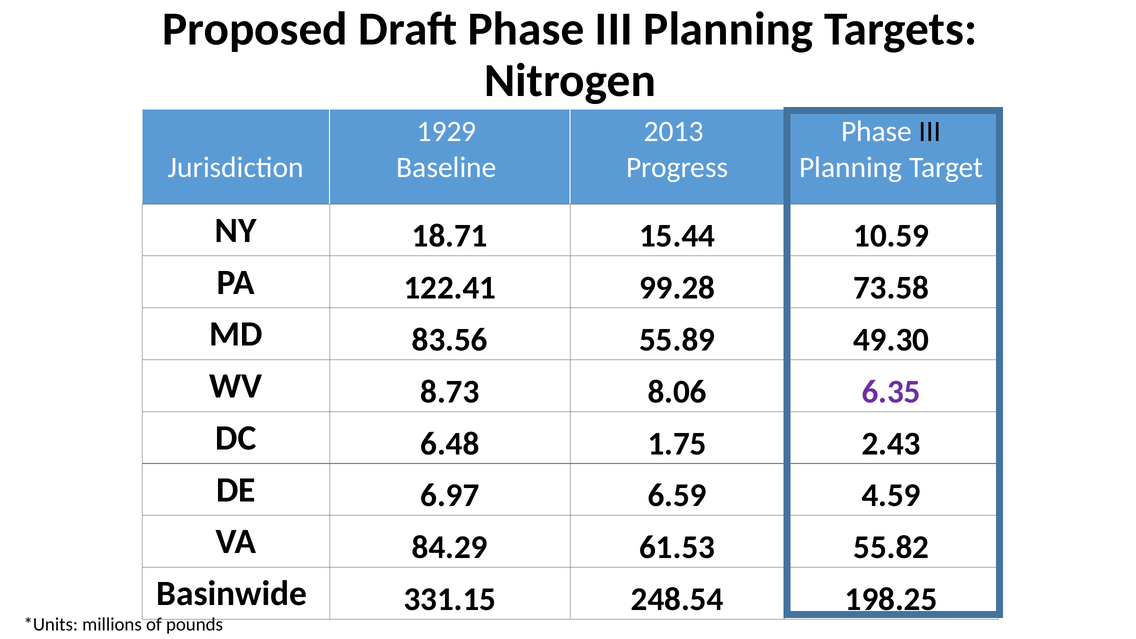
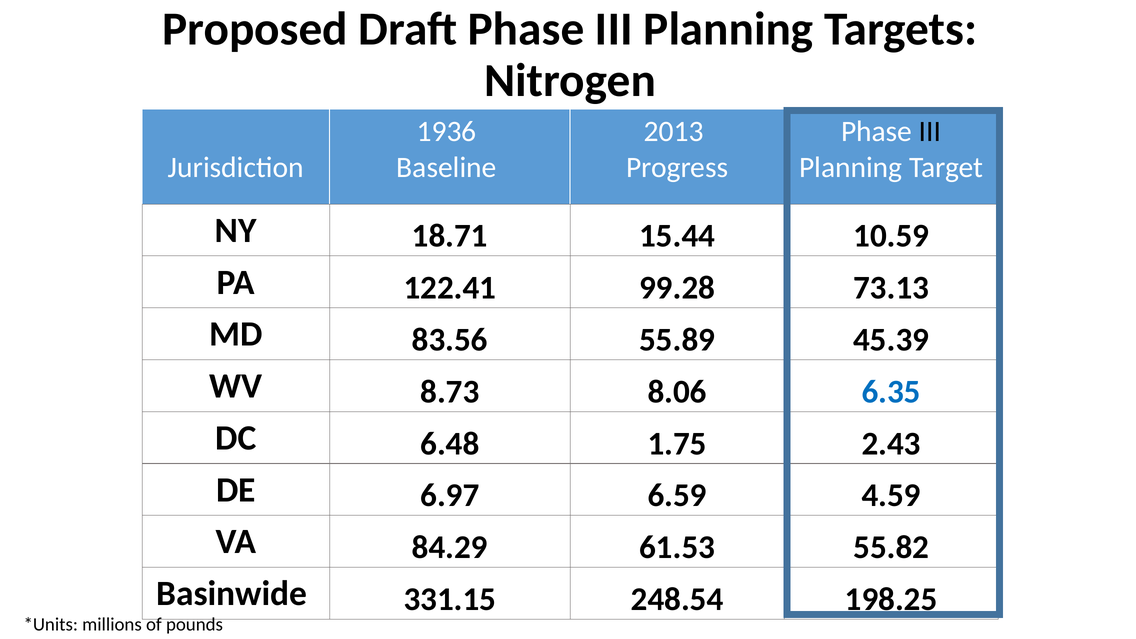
1929: 1929 -> 1936 (447, 132)
73.58: 73.58 -> 73.13 (891, 288)
49.30: 49.30 -> 45.39 (891, 340)
6.35 colour: purple -> blue (891, 392)
